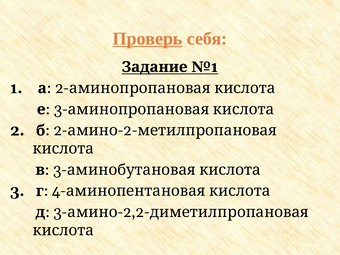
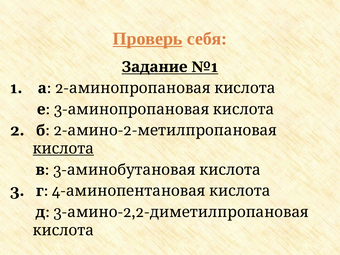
кислота underline: none -> present (63, 149)
